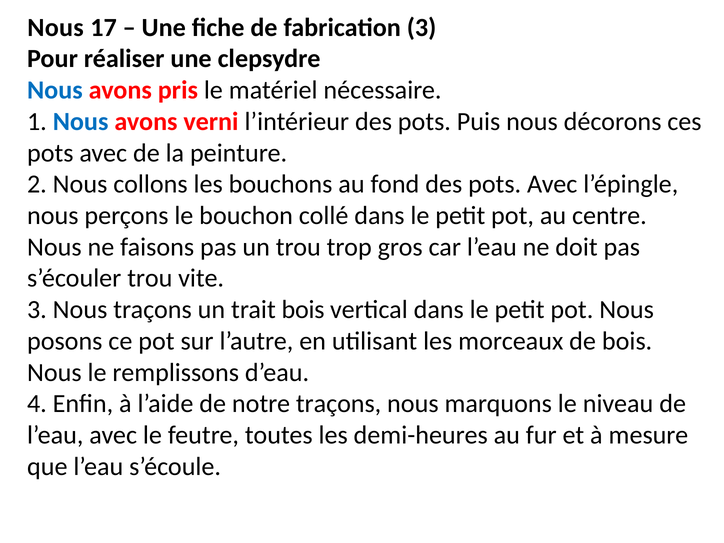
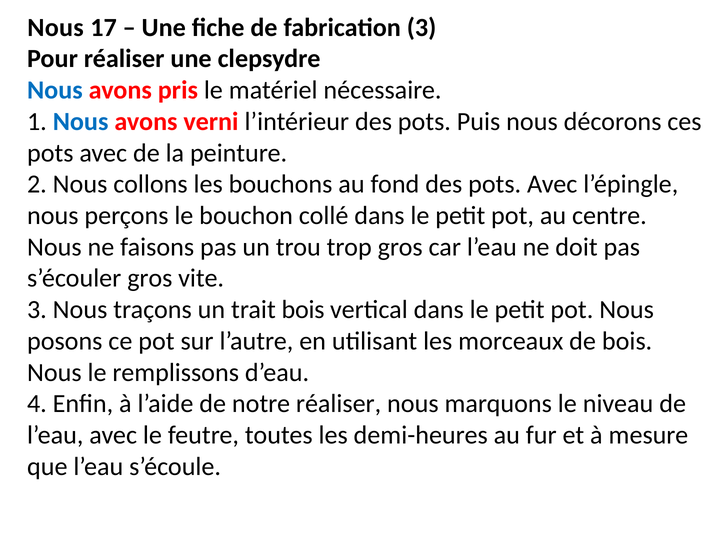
s’écouler trou: trou -> gros (150, 278)
notre traçons: traçons -> réaliser (339, 404)
